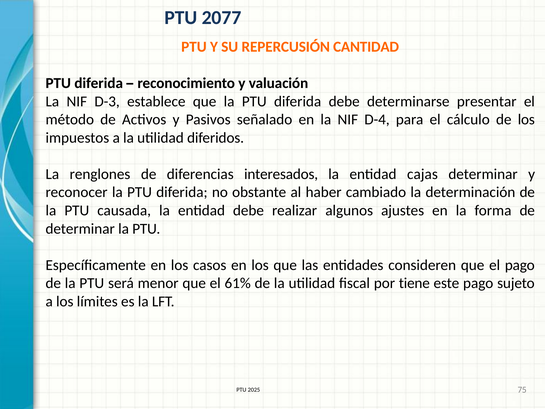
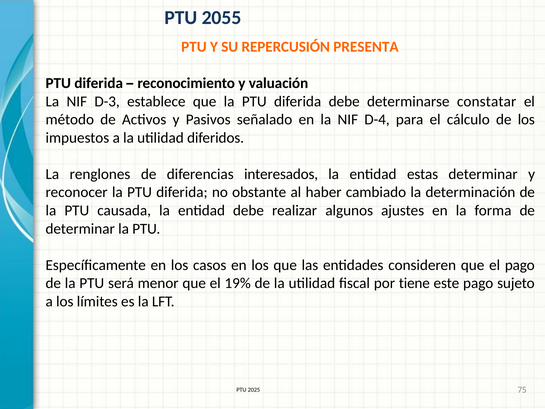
2077: 2077 -> 2055 (221, 17)
CANTIDAD: CANTIDAD -> PRESENTA (366, 47)
presentar: presentar -> constatar (487, 101)
cajas: cajas -> estas (423, 174)
61%: 61% -> 19% (238, 283)
